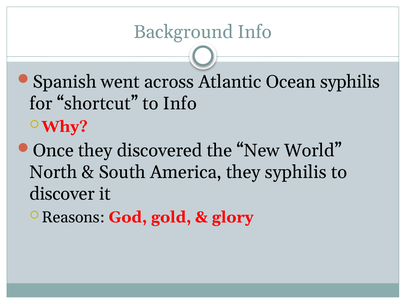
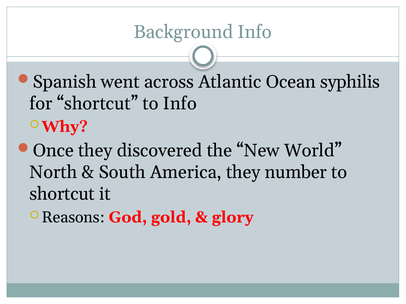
they syphilis: syphilis -> number (296, 173)
discover: discover -> shortcut (62, 194)
